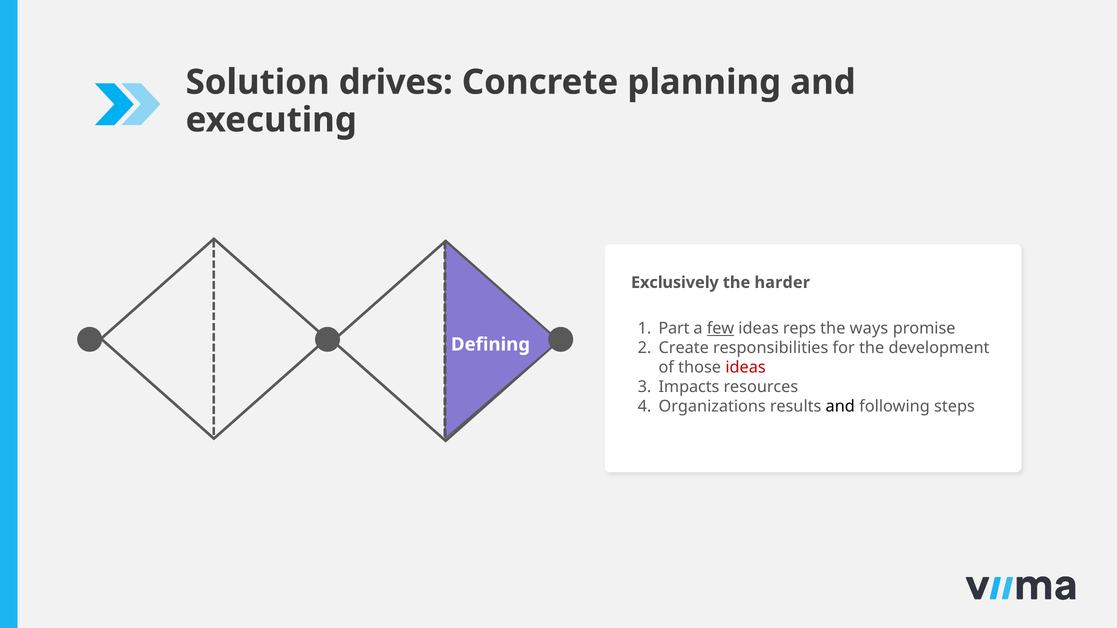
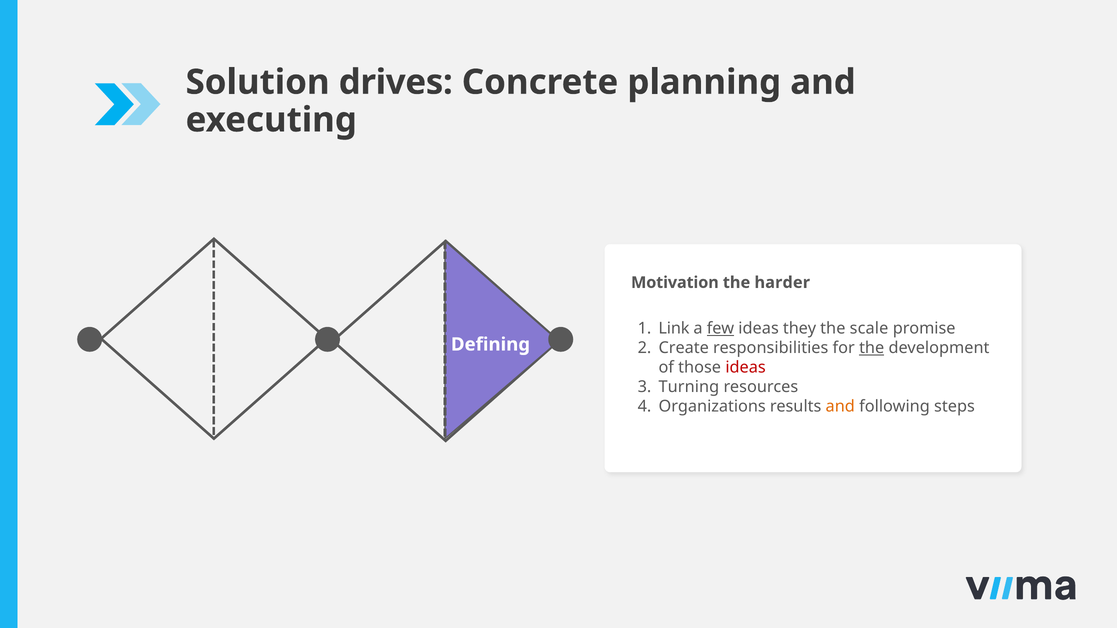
Exclusively: Exclusively -> Motivation (675, 283)
Part: Part -> Link (674, 328)
reps: reps -> they (800, 328)
ways: ways -> scale (869, 328)
the underline: none -> present (872, 348)
Impacts: Impacts -> Turning (689, 387)
and colour: black -> orange (840, 407)
